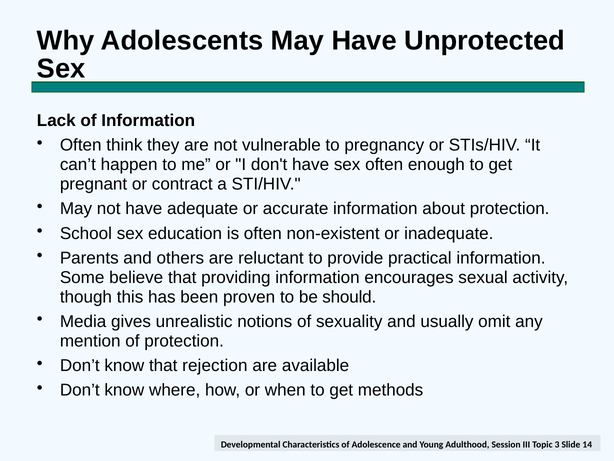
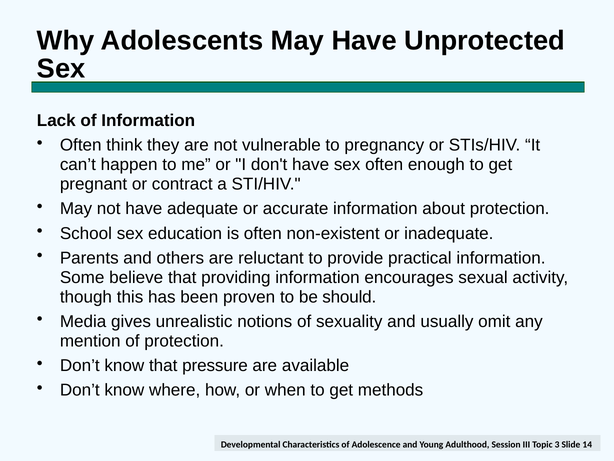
rejection: rejection -> pressure (215, 365)
